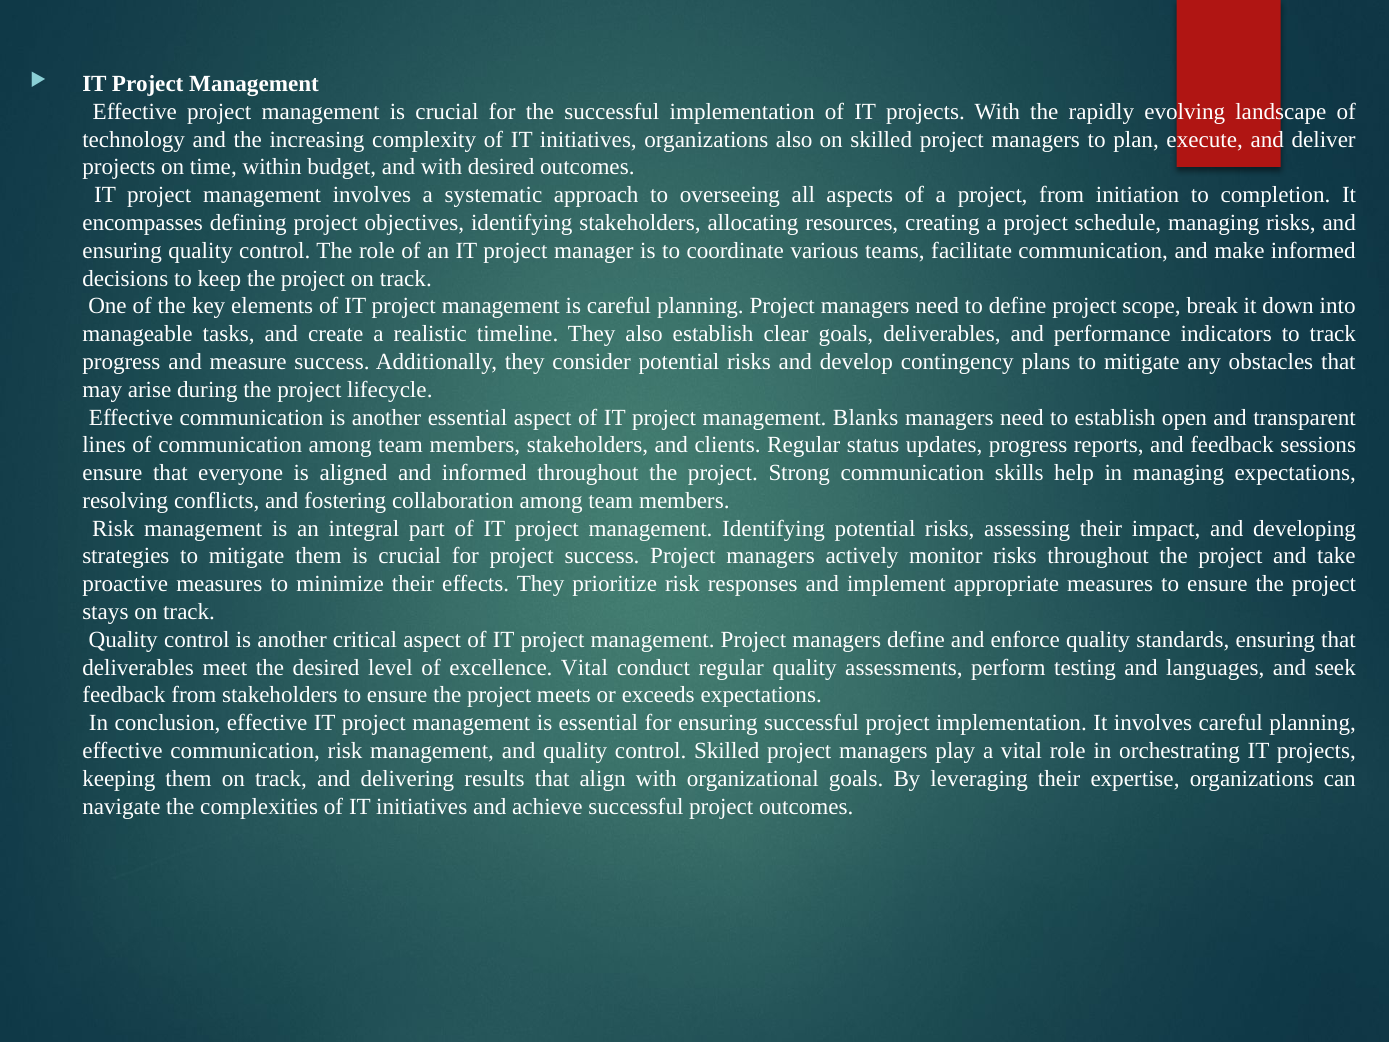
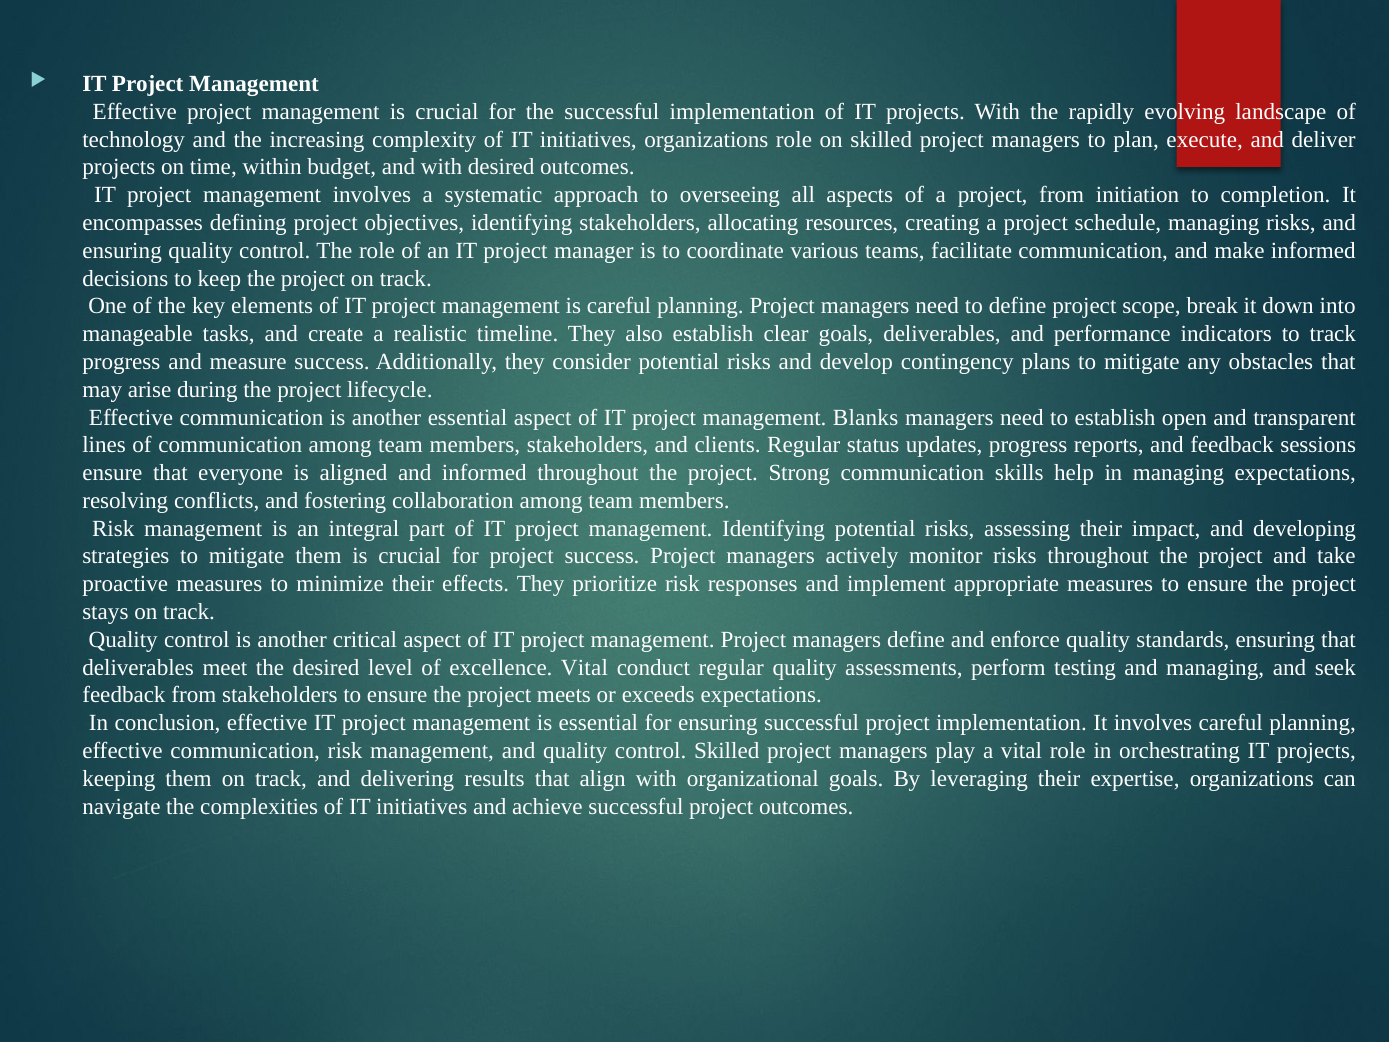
organizations also: also -> role (794, 139)
and languages: languages -> managing (1215, 667)
